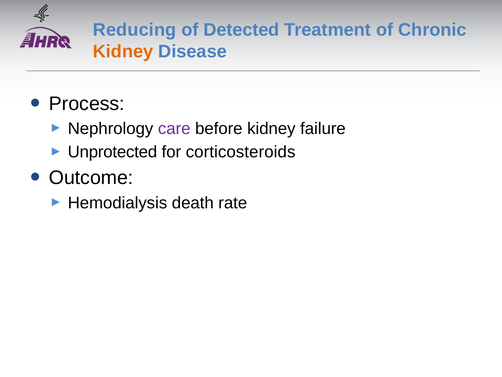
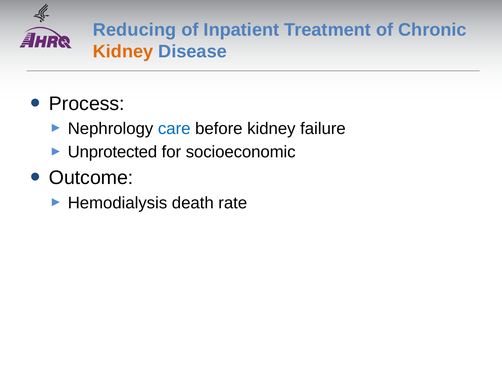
Detected: Detected -> Inpatient (241, 30)
care colour: purple -> blue (174, 128)
corticosteroids: corticosteroids -> socioeconomic (241, 152)
